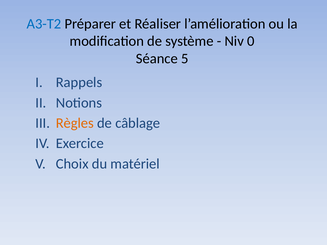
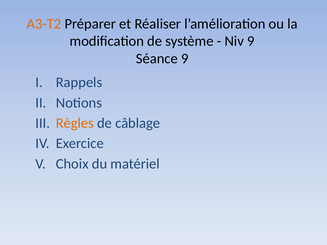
A3-T2 colour: blue -> orange (44, 24)
Niv 0: 0 -> 9 (251, 41)
Séance 5: 5 -> 9 (185, 59)
